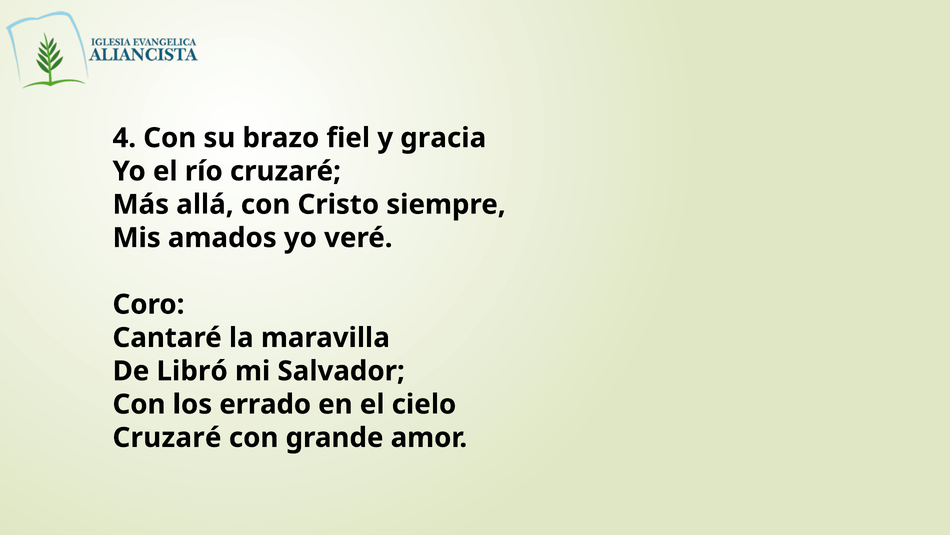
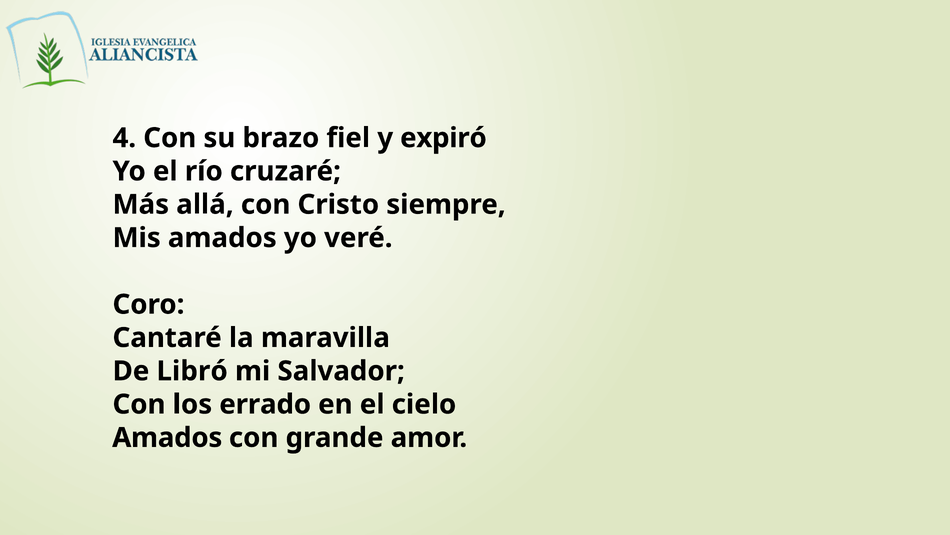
gracia: gracia -> expiró (443, 138)
Cruzaré: Cruzaré -> Amados (167, 437)
